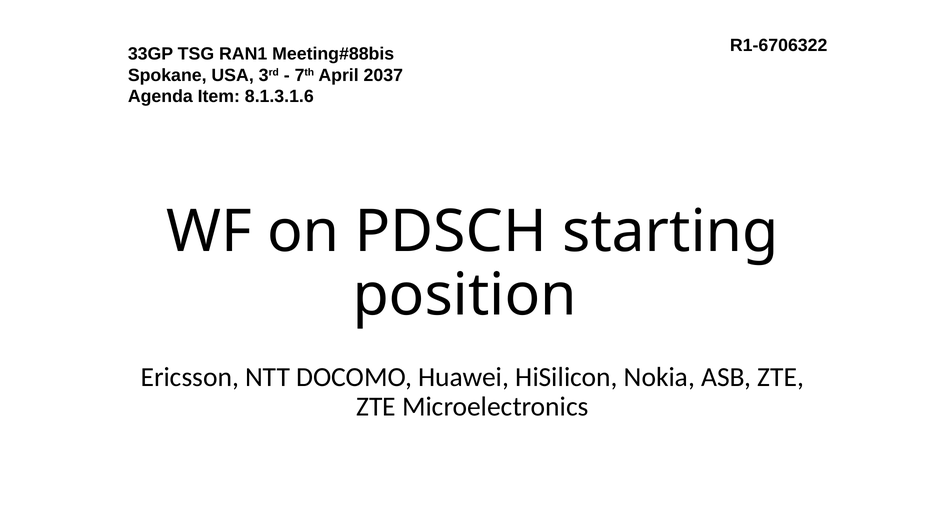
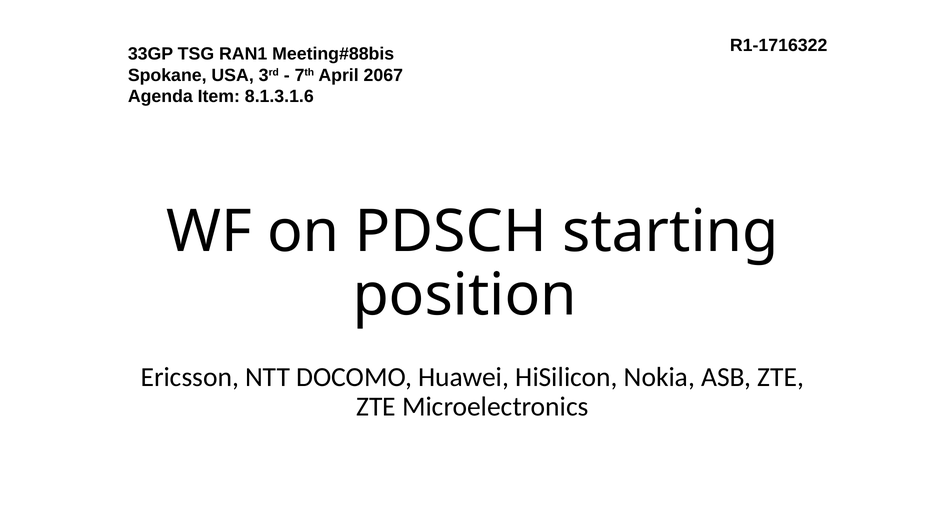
R1-6706322: R1-6706322 -> R1-1716322 (779, 45)
2037: 2037 -> 2067 (383, 75)
